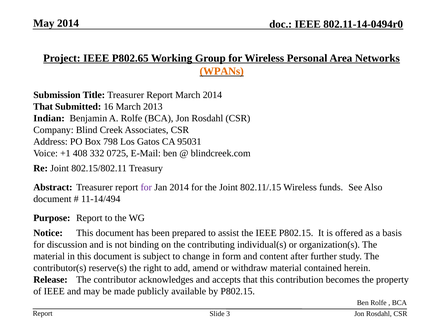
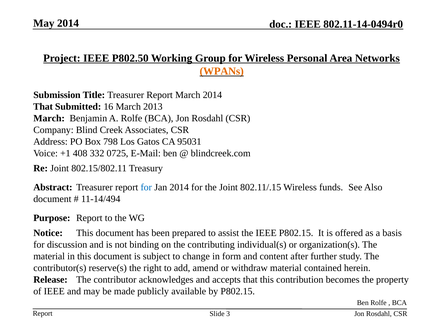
P802.65: P802.65 -> P802.50 (130, 58)
Indian: Indian -> March (49, 118)
for colour: purple -> blue (146, 187)
